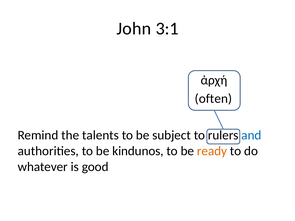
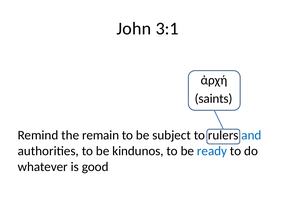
often: often -> saints (214, 99)
talents: talents -> remain (101, 135)
ready colour: orange -> blue (212, 151)
